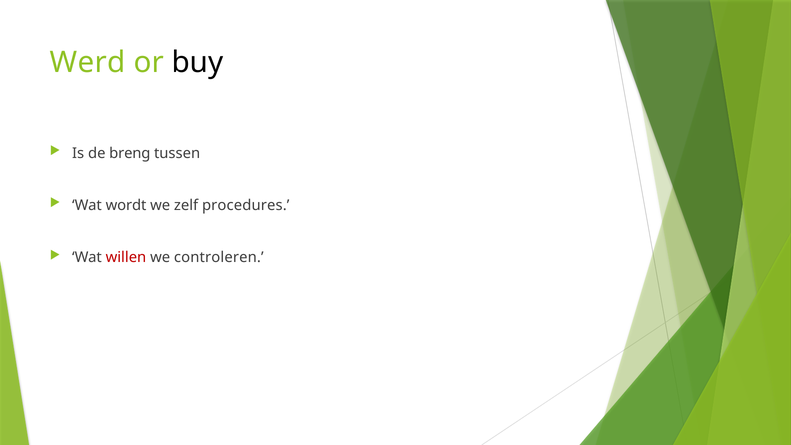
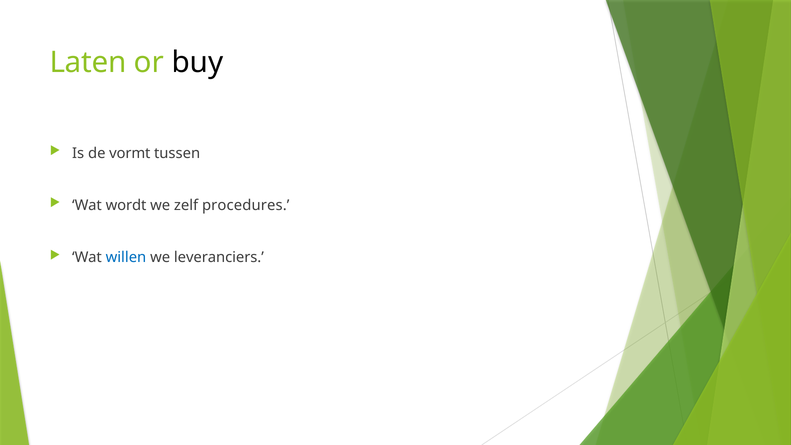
Werd: Werd -> Laten (88, 62)
breng: breng -> vormt (130, 153)
willen colour: red -> blue (126, 257)
controleren: controleren -> leveranciers (219, 257)
